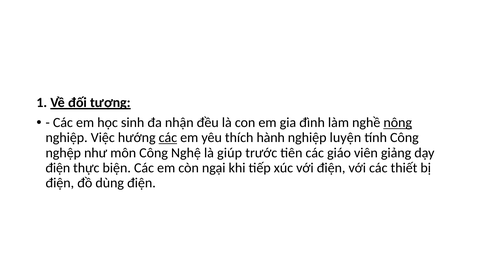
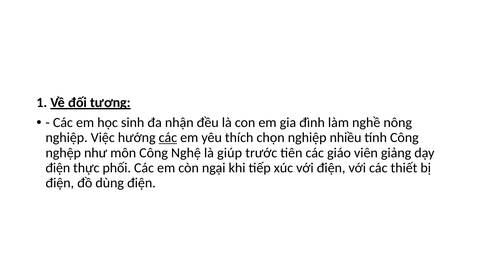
nông underline: present -> none (398, 123)
hành: hành -> chọn (271, 138)
luyện: luyện -> nhiều (346, 138)
biện: biện -> phối (117, 168)
